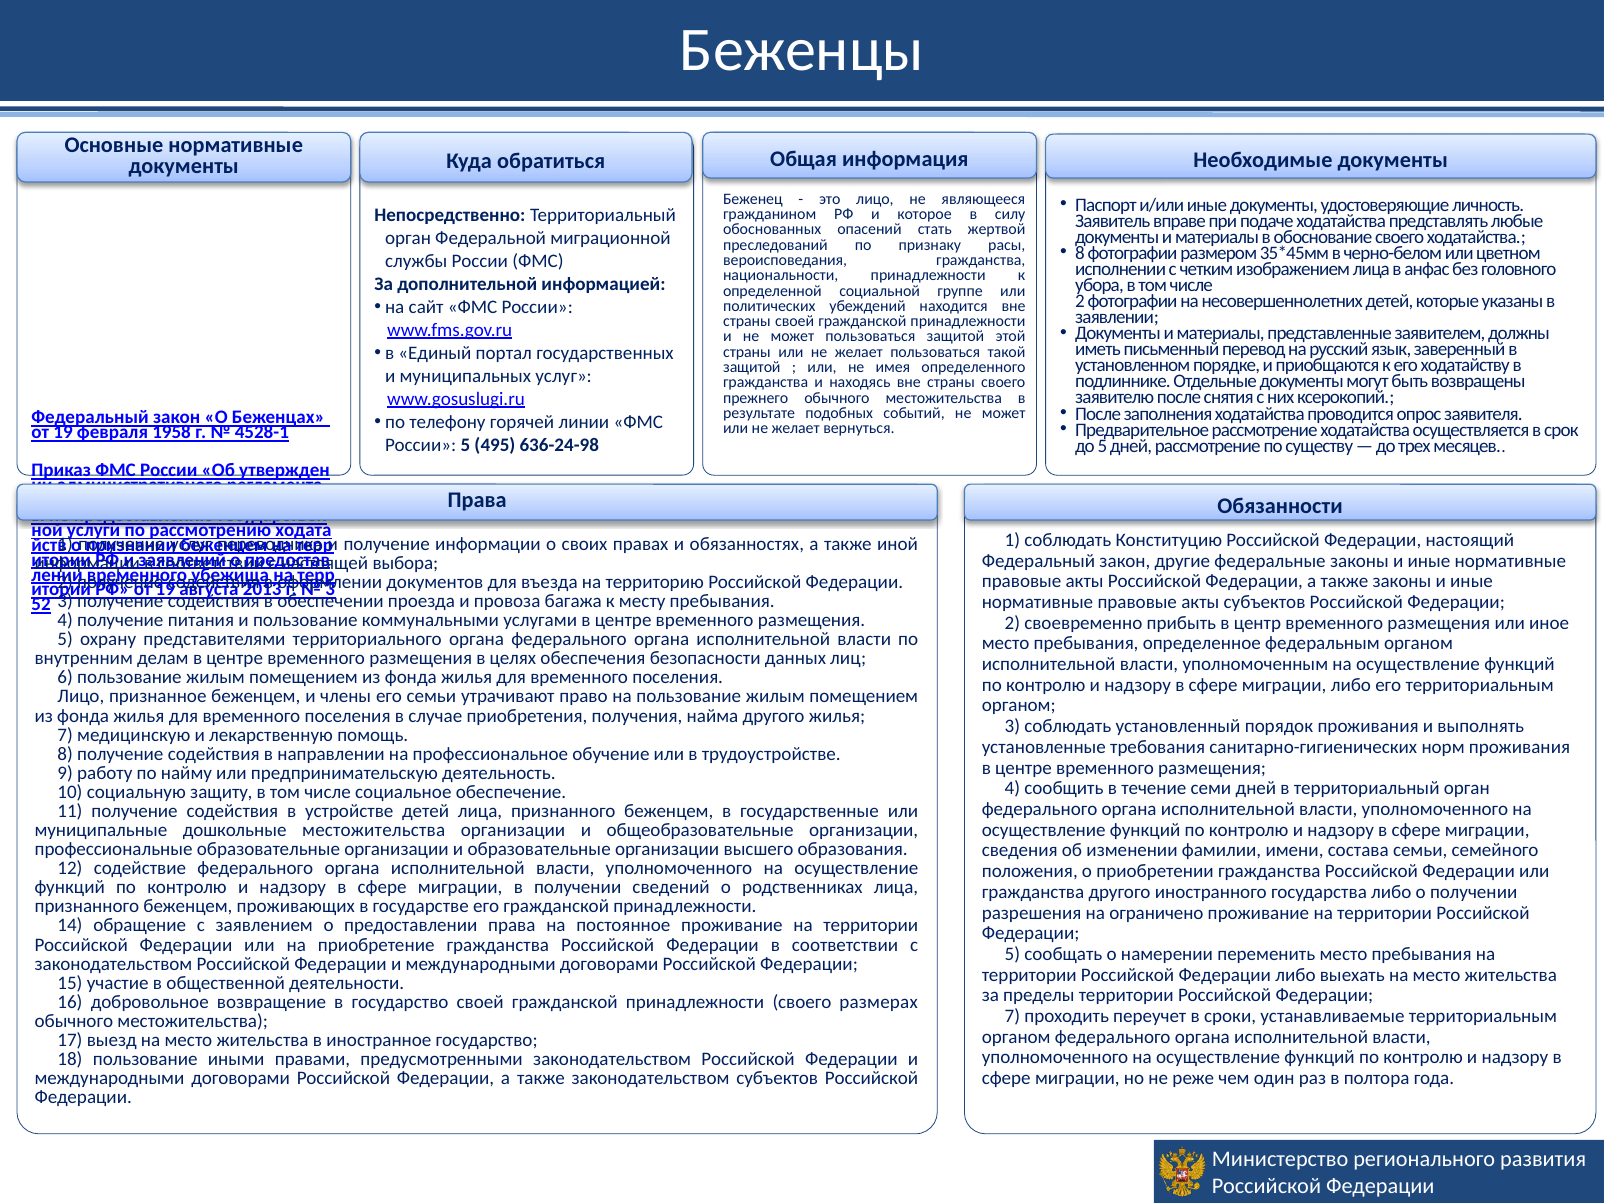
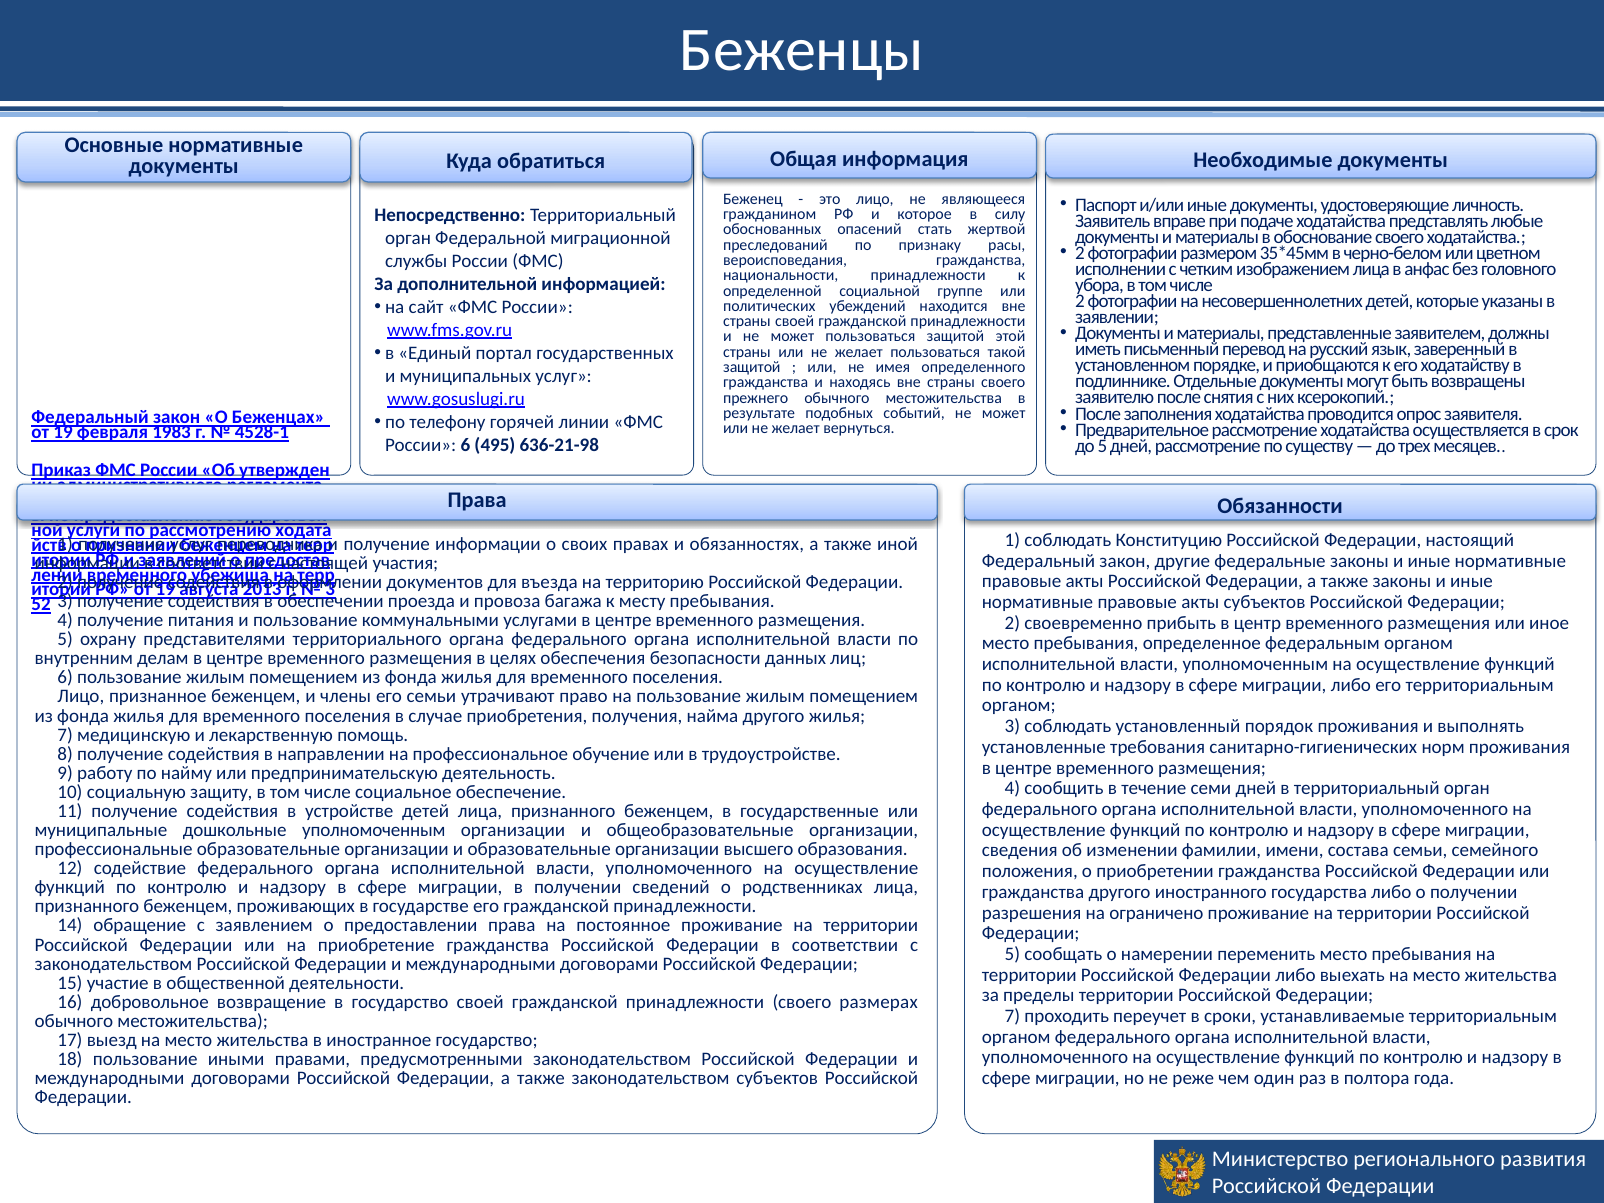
8: 8 -> 2 (1080, 253)
1958: 1958 -> 1983 (172, 432)
России 5: 5 -> 6 (465, 445)
636-24-98: 636-24-98 -> 636-21-98 (559, 445)
выбора: выбора -> участия (405, 563)
дошкольные местожительства: местожительства -> уполномоченным (374, 830)
